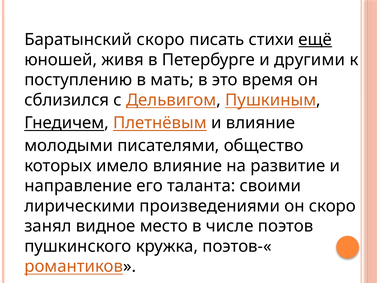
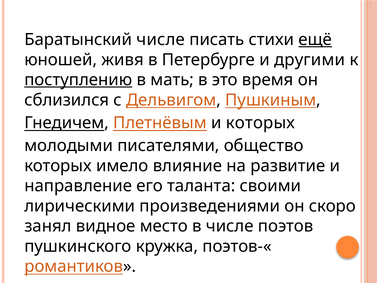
Баратынский скоро: скоро -> числе (161, 40)
поступлению underline: none -> present (78, 80)
и влияние: влияние -> которых (260, 123)
